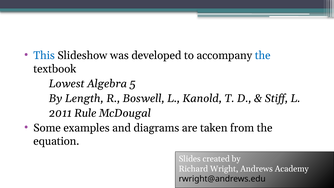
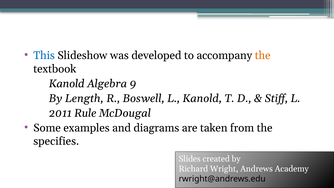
the colour: blue -> orange (263, 55)
Lowest: Lowest -> Kanold (67, 84)
5: 5 -> 9 (133, 84)
equation: equation -> specifies (56, 141)
